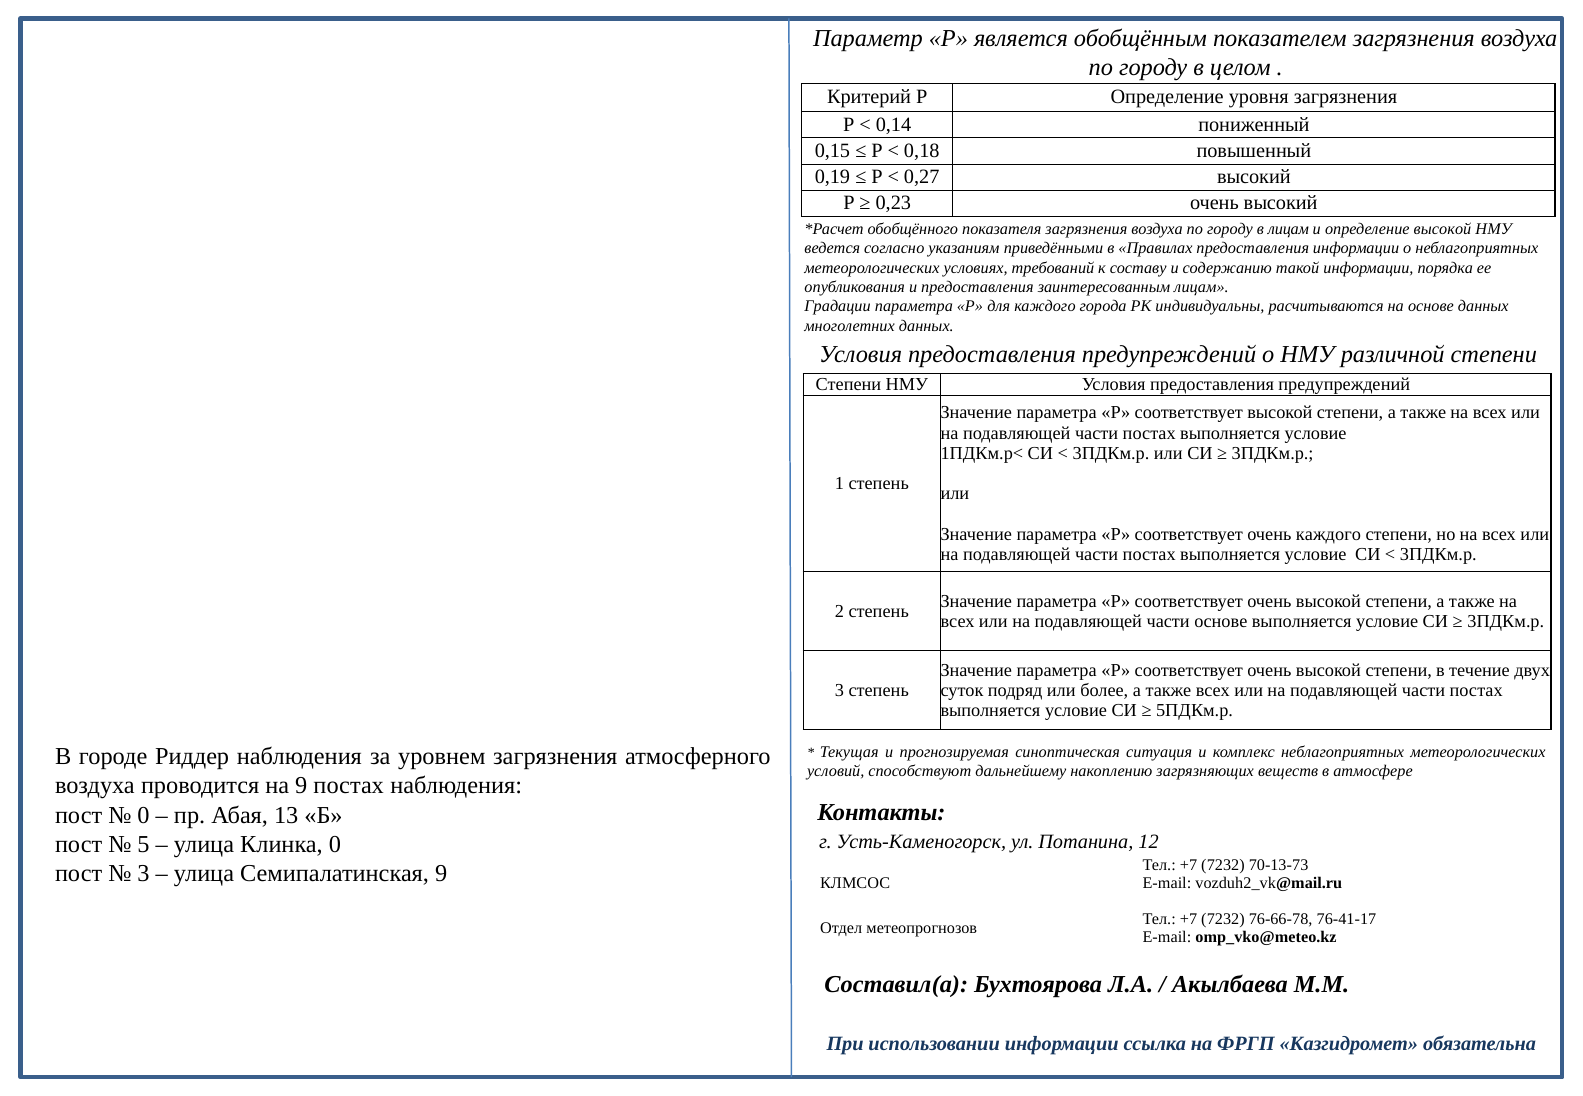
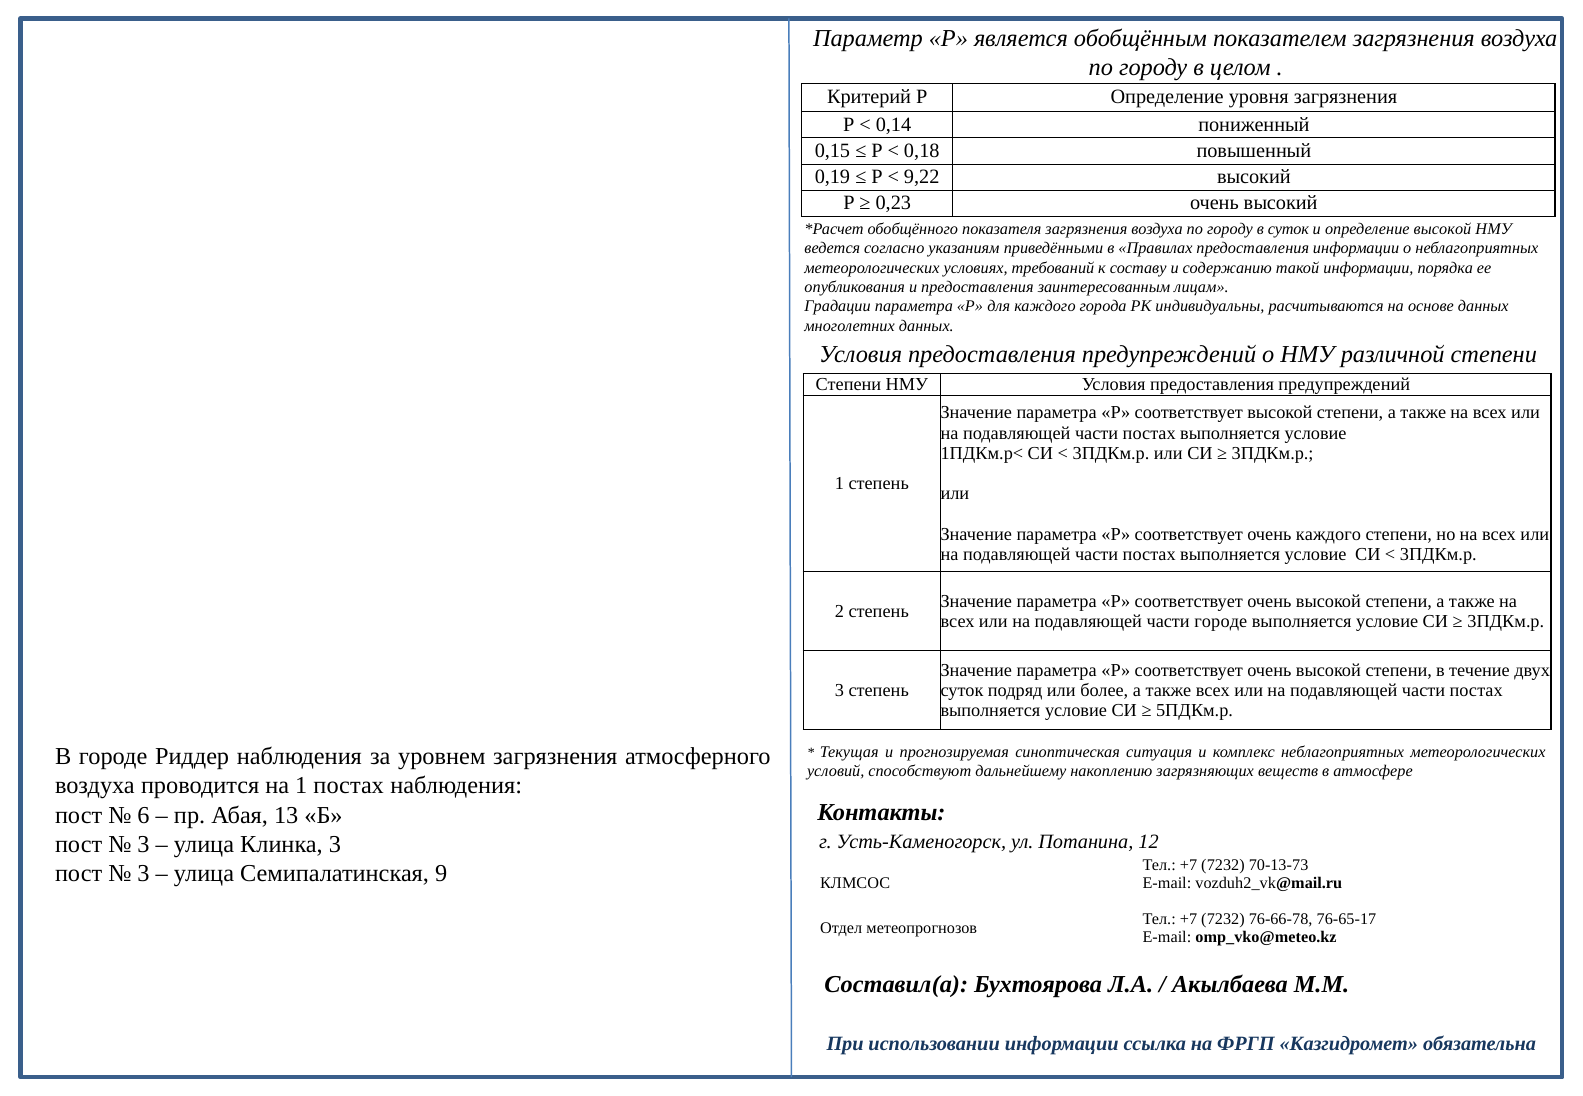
0,27: 0,27 -> 9,22 (922, 177)
в лицам: лицам -> суток (1288, 229)
части основе: основе -> городе (1221, 621)
на 9: 9 -> 1 (301, 786)
0: 0 -> 6 (144, 815)
5: 5 -> 3 (144, 844)
Клинка 0: 0 -> 3 (335, 844)
76-41-17: 76-41-17 -> 76-65-17 (1346, 919)
